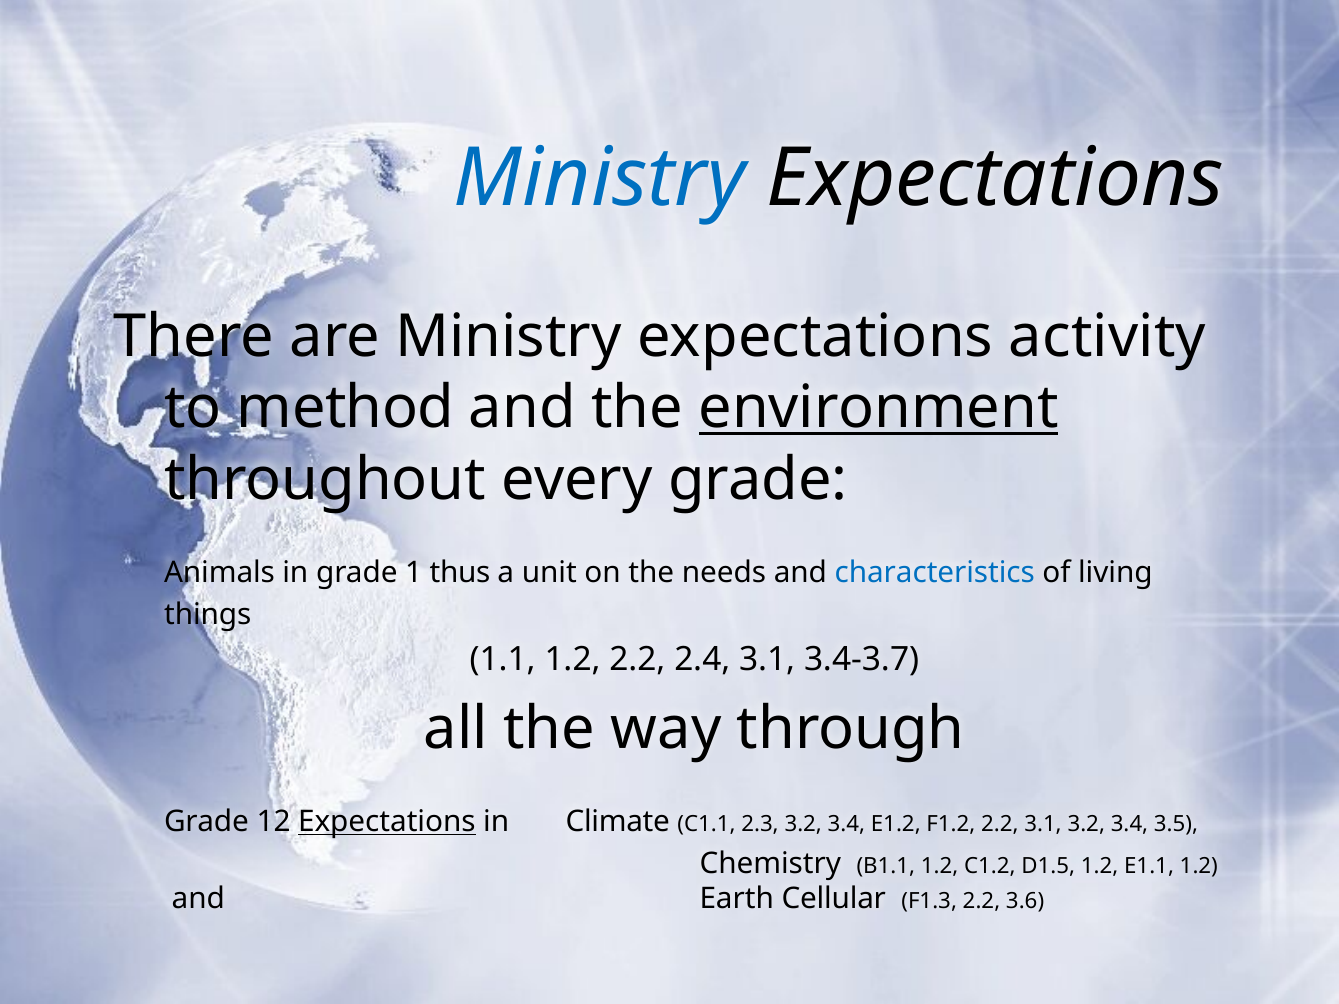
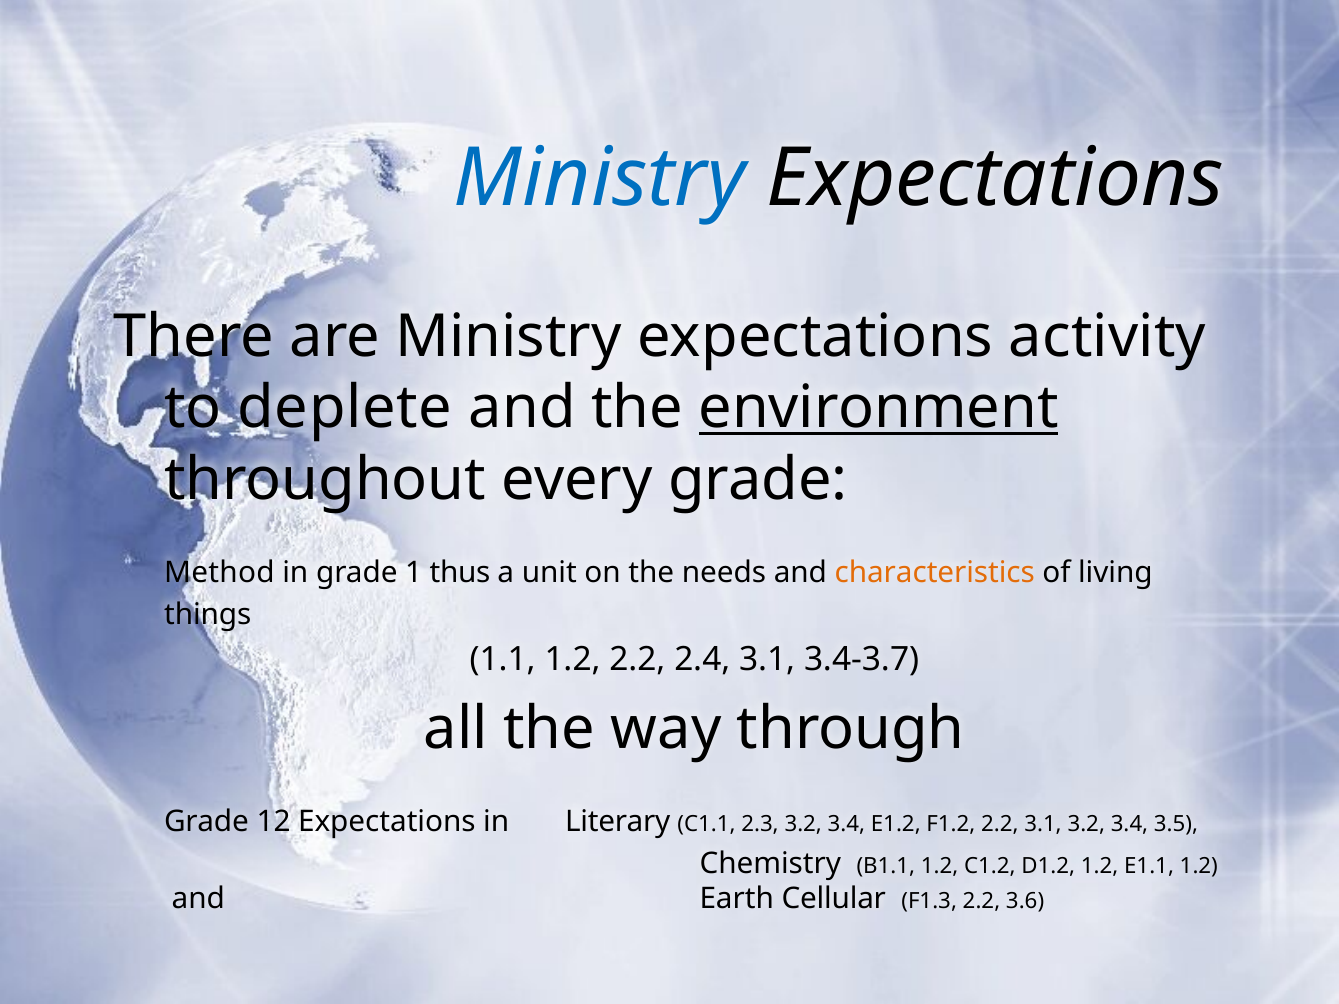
method: method -> deplete (345, 408)
Animals: Animals -> Method (219, 573)
characteristics colour: blue -> orange (935, 573)
Expectations underline: present -> none (387, 822)
Climate: Climate -> Literary (618, 822)
D1.5: D1.5 -> D1.2 (1048, 866)
